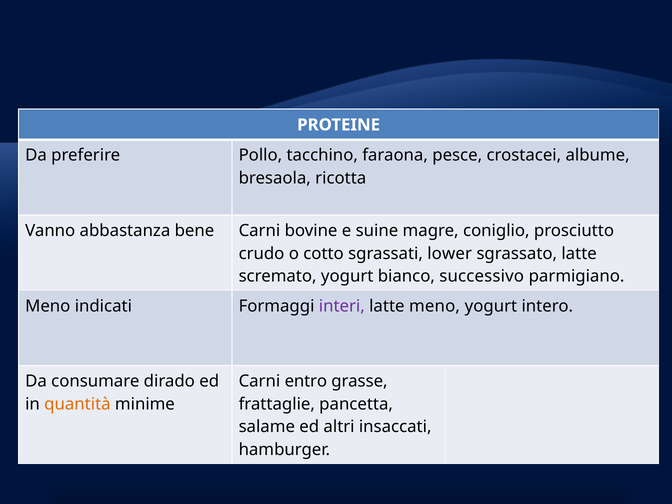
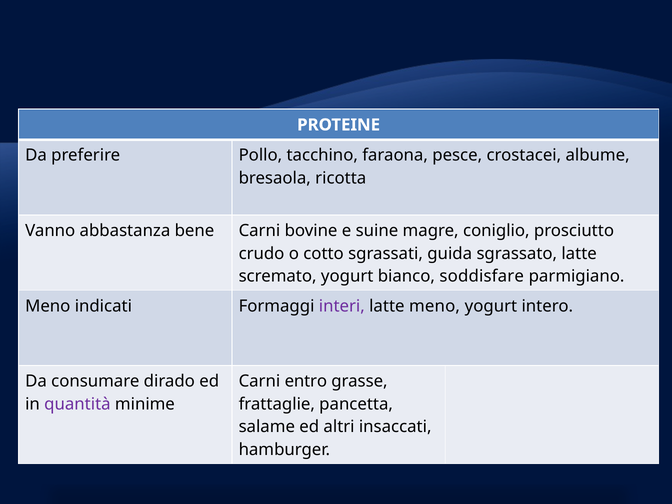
lower: lower -> guida (450, 253)
successivo: successivo -> soddisfare (482, 276)
quantità colour: orange -> purple (77, 404)
